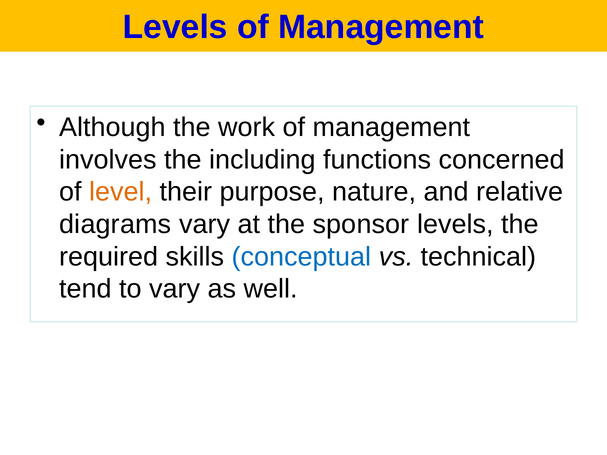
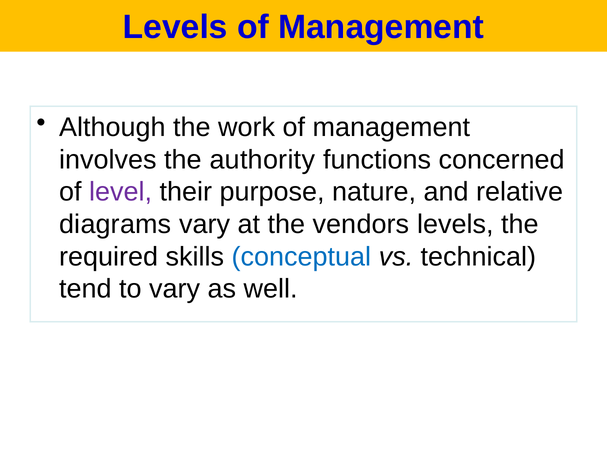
including: including -> authority (262, 160)
level colour: orange -> purple (121, 192)
sponsor: sponsor -> vendors (361, 224)
